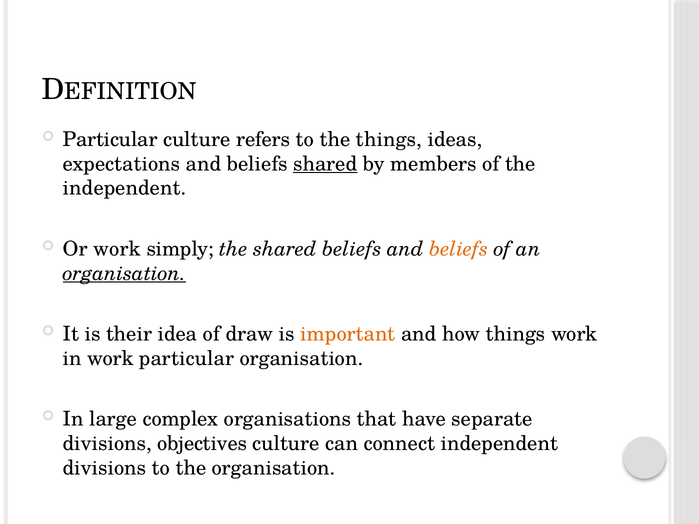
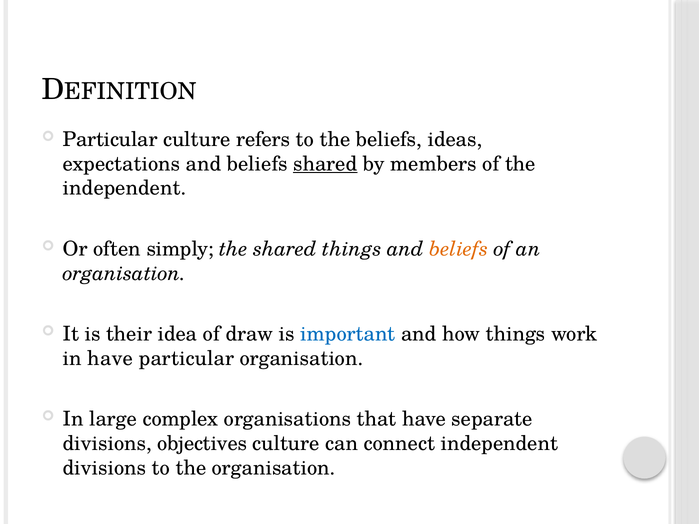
the things: things -> beliefs (389, 139)
Or work: work -> often (117, 249)
shared beliefs: beliefs -> things (352, 249)
organisation underline: present -> none (124, 273)
important colour: orange -> blue (348, 334)
in work: work -> have (110, 358)
